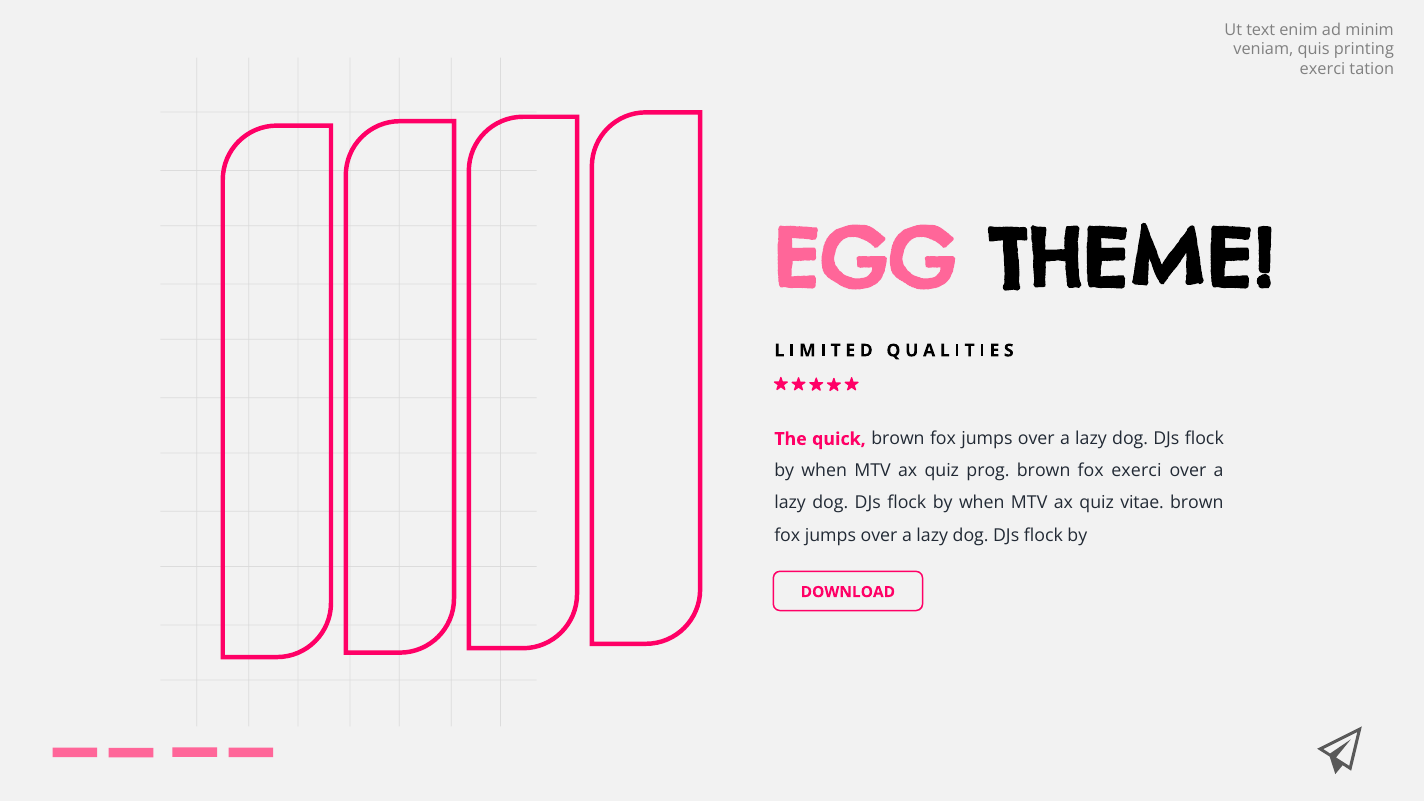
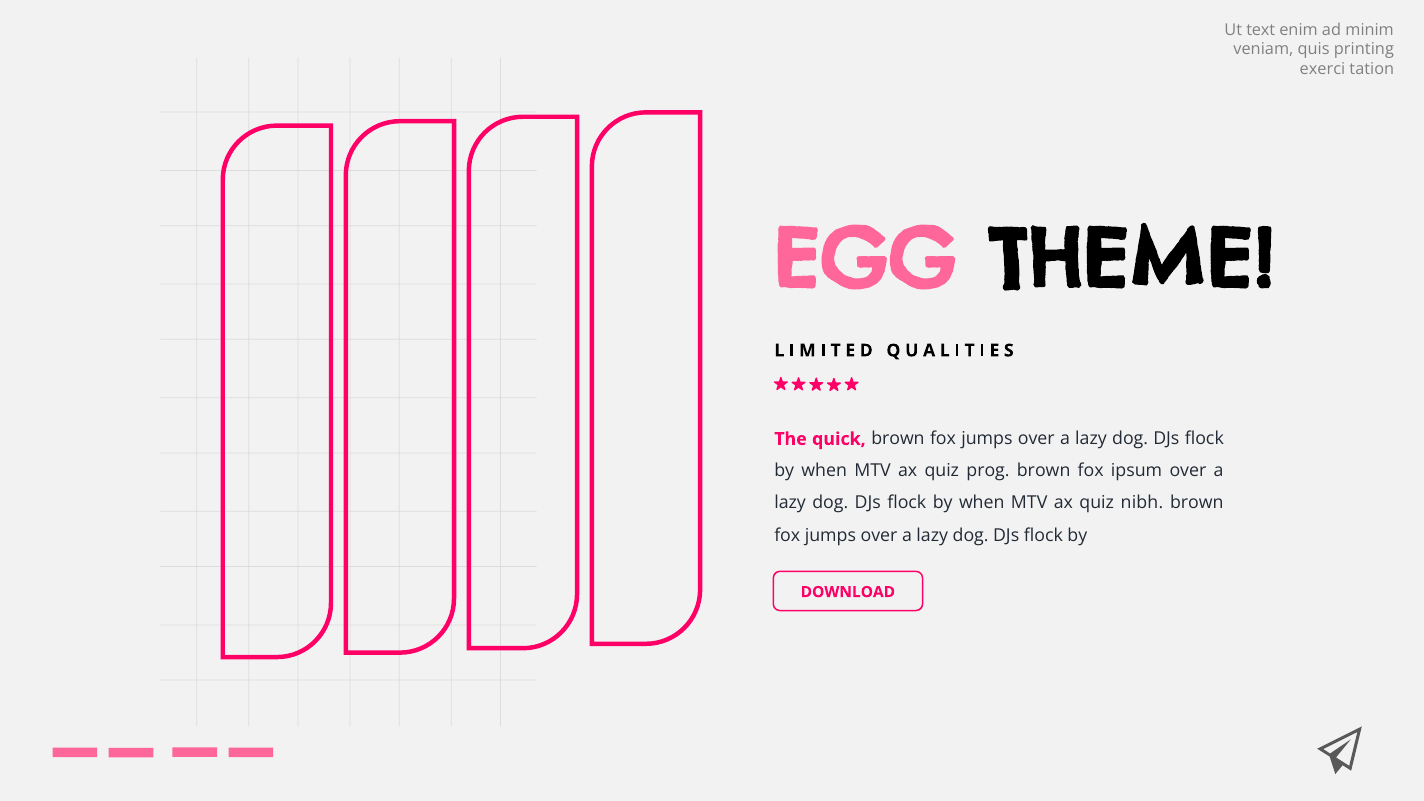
fox exerci: exerci -> ipsum (1137, 471)
vitae: vitae -> nibh (1142, 503)
